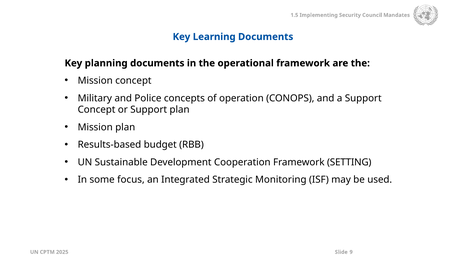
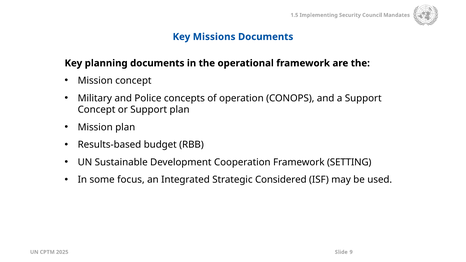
Learning: Learning -> Missions (214, 37)
Monitoring: Monitoring -> Considered (281, 180)
